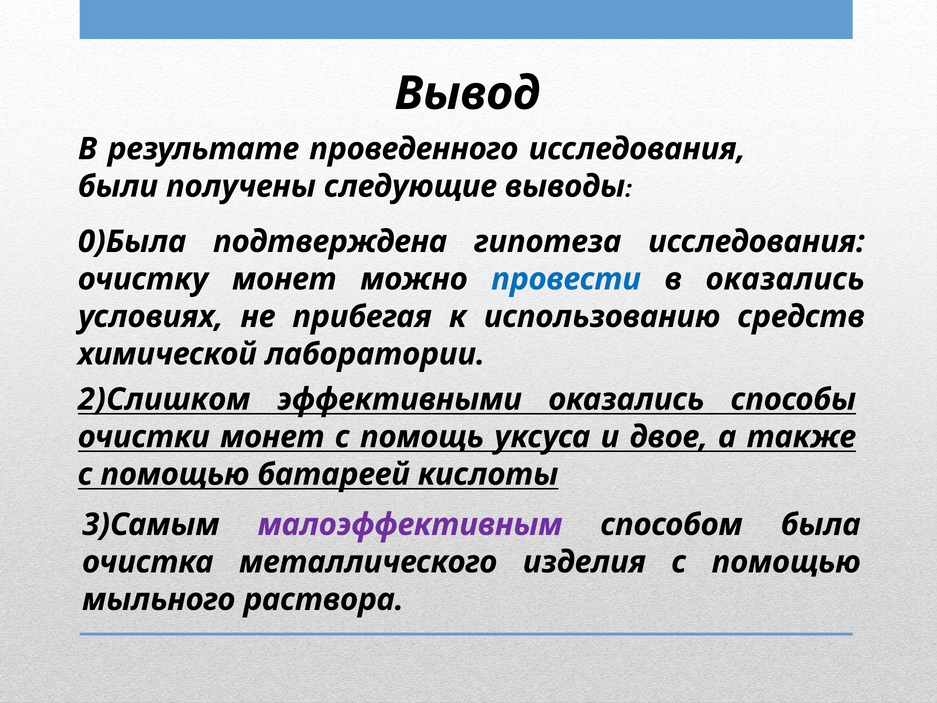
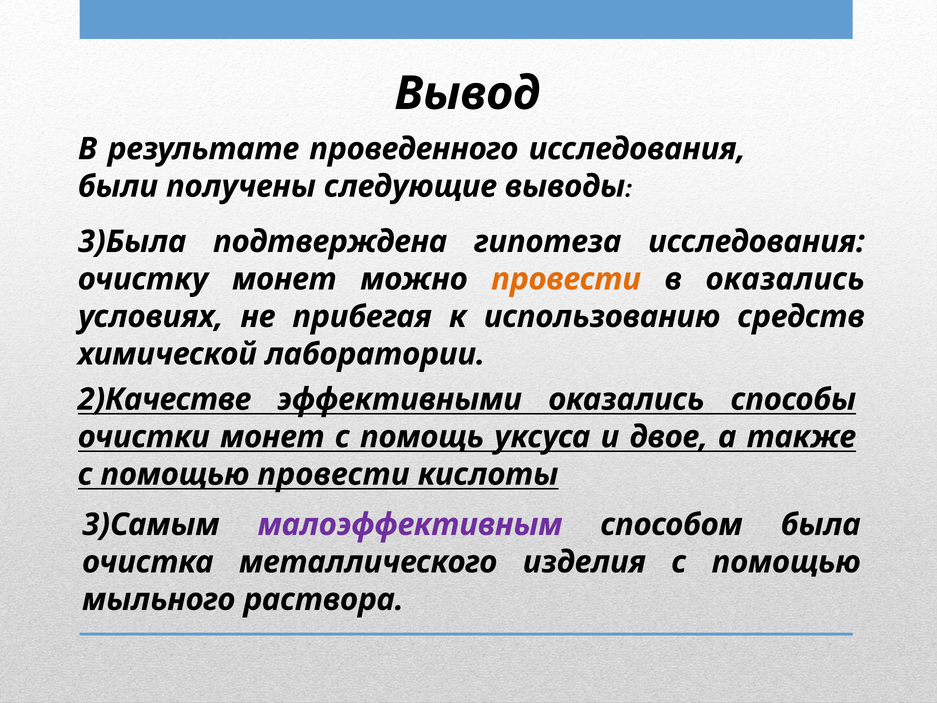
0)Была: 0)Была -> 3)Была (132, 242)
провести colour: blue -> orange (566, 279)
2)Слишком: 2)Слишком -> 2)Качестве (164, 399)
помощью батареей: батареей -> провести (333, 474)
